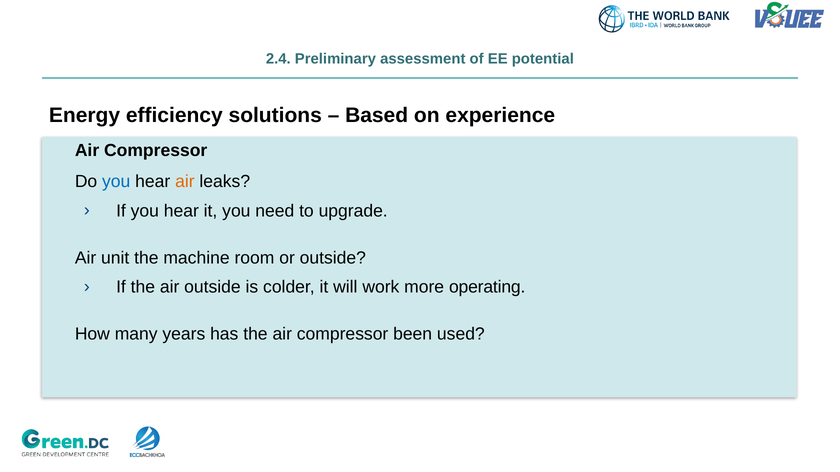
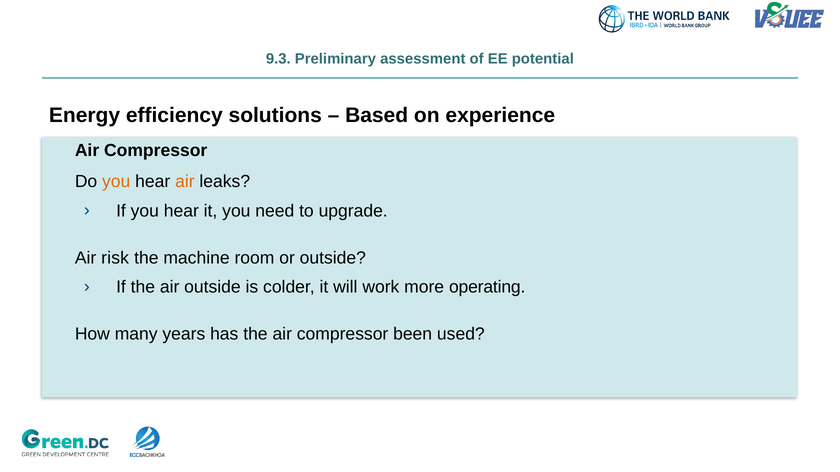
2.4: 2.4 -> 9.3 (278, 59)
you colour: blue -> orange (116, 182)
unit: unit -> risk (115, 258)
